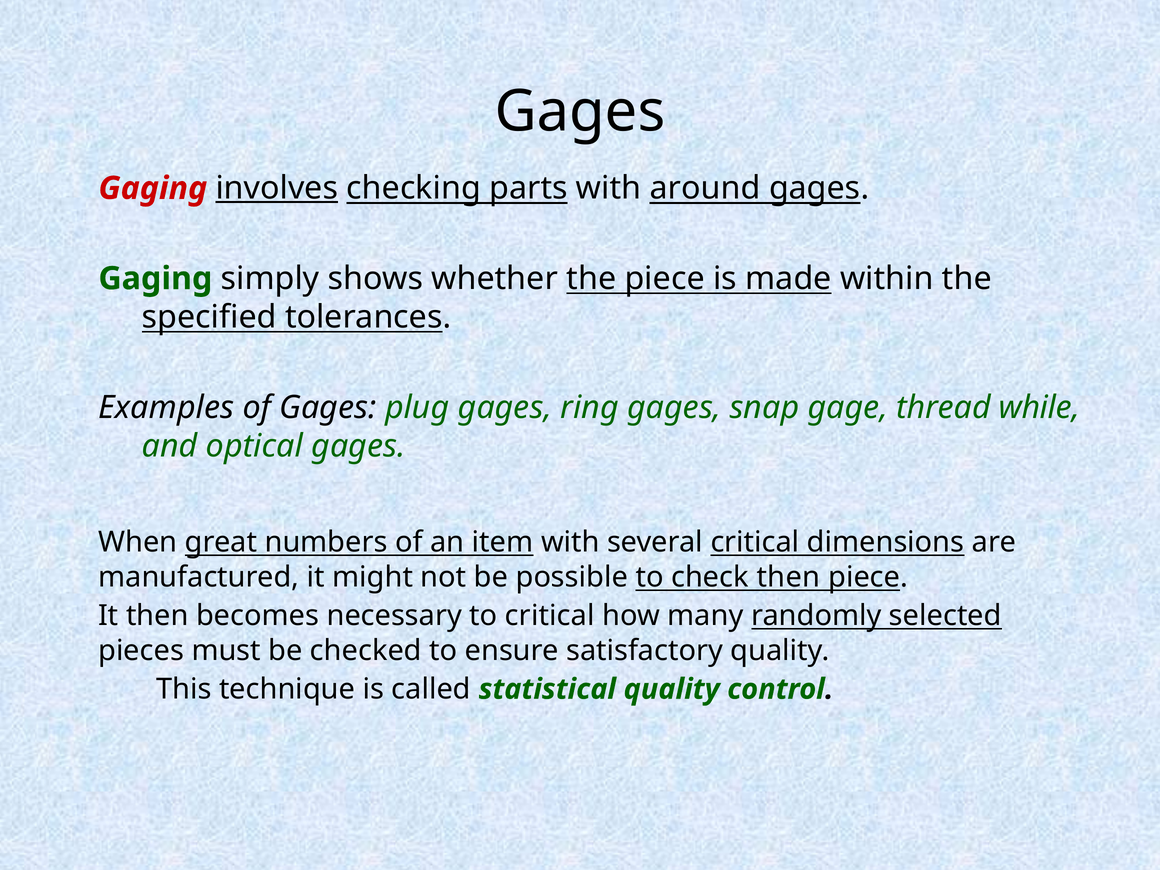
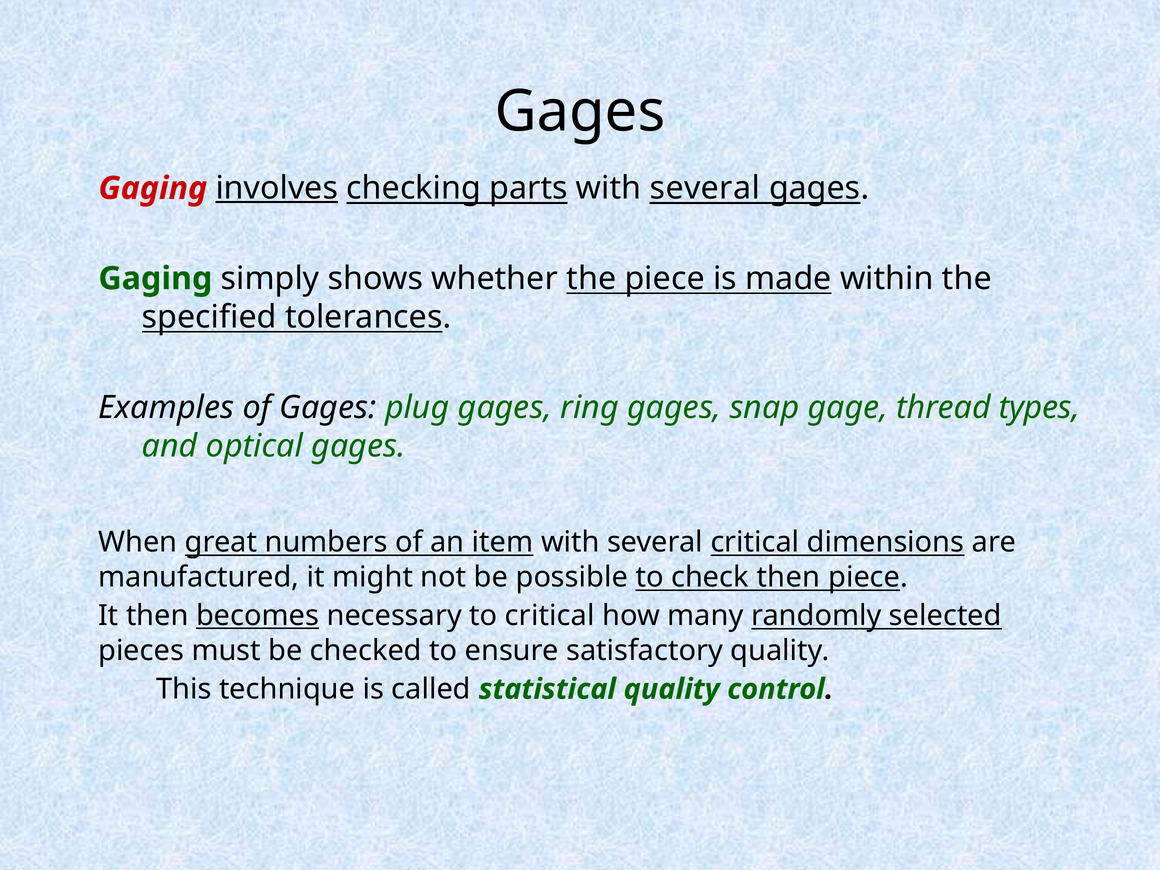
parts with around: around -> several (705, 188)
while: while -> types (1039, 407)
becomes underline: none -> present (258, 616)
